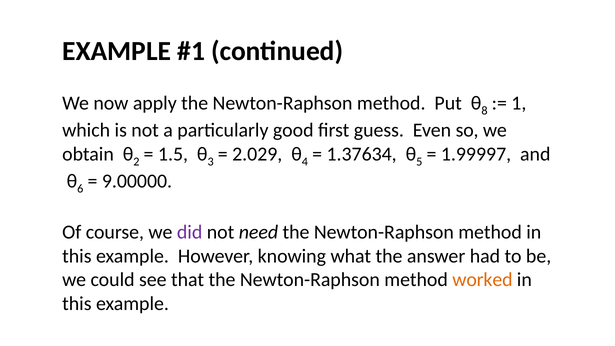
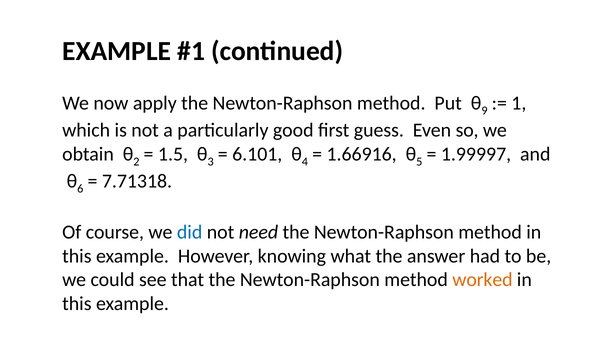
8: 8 -> 9 (484, 111)
2.029: 2.029 -> 6.101 (257, 154)
1.37634: 1.37634 -> 1.66916 (362, 154)
9.00000: 9.00000 -> 7.71318 (137, 181)
did colour: purple -> blue (190, 232)
